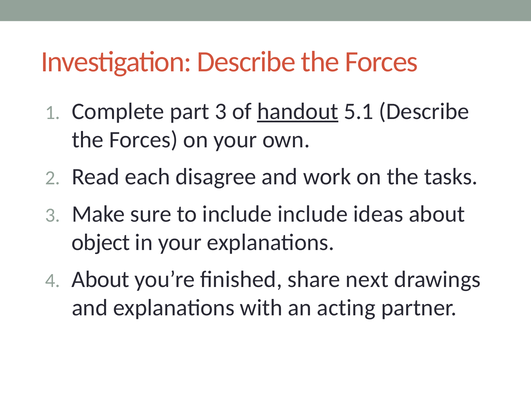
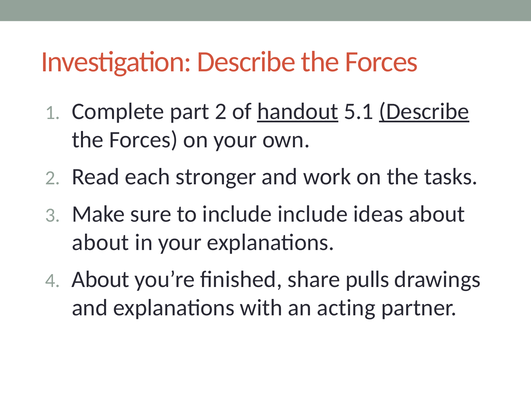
part 3: 3 -> 2 (221, 111)
Describe underline: none -> present (424, 111)
disagree: disagree -> stronger (216, 177)
object: object -> about (101, 242)
next: next -> pulls (367, 280)
